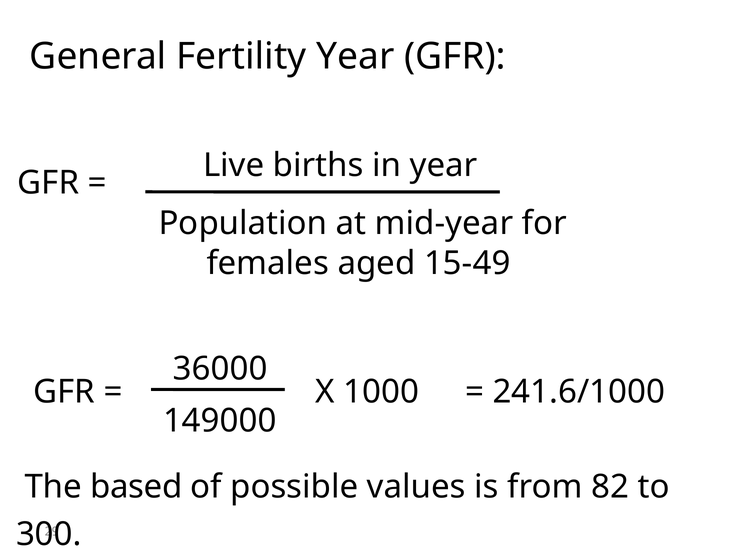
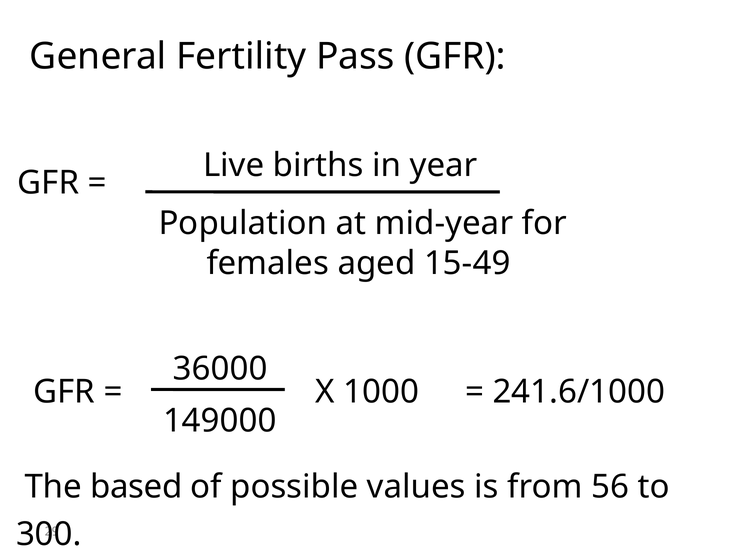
Fertility Year: Year -> Pass (355, 57)
82: 82 -> 56 (610, 487)
